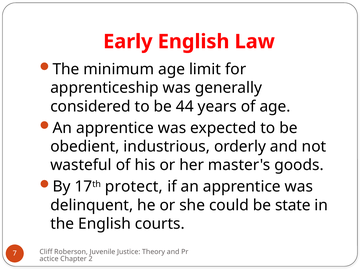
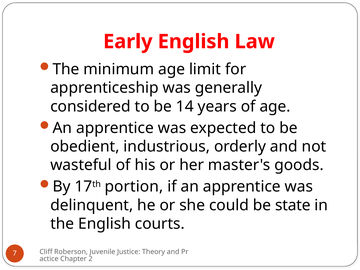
44: 44 -> 14 (185, 106)
protect: protect -> portion (134, 187)
